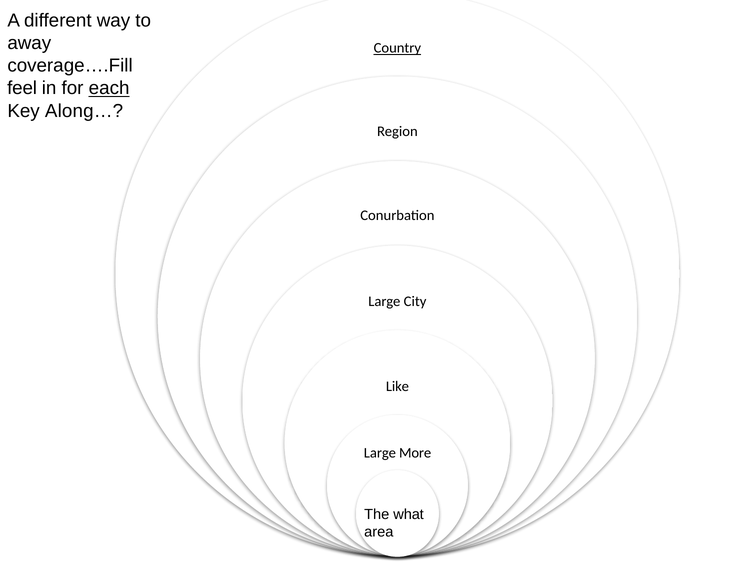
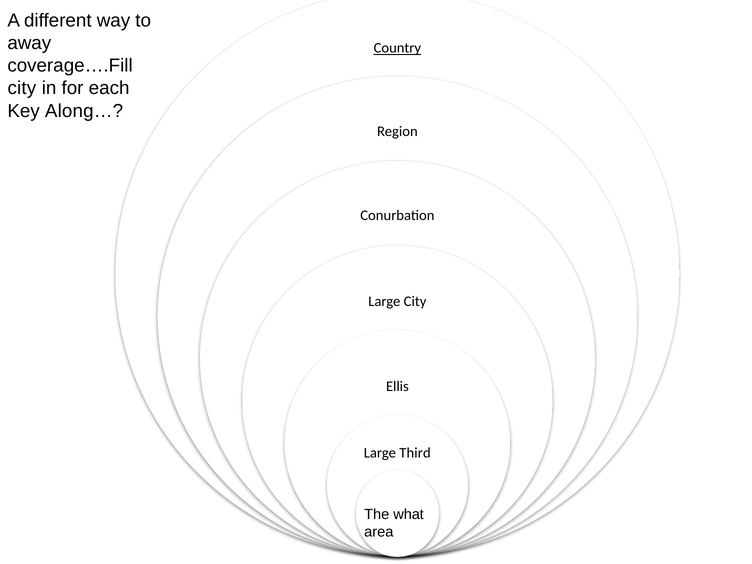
feel: feel -> city (22, 88)
each underline: present -> none (109, 88)
Like: Like -> Ellis (397, 387)
More: More -> Third (415, 453)
